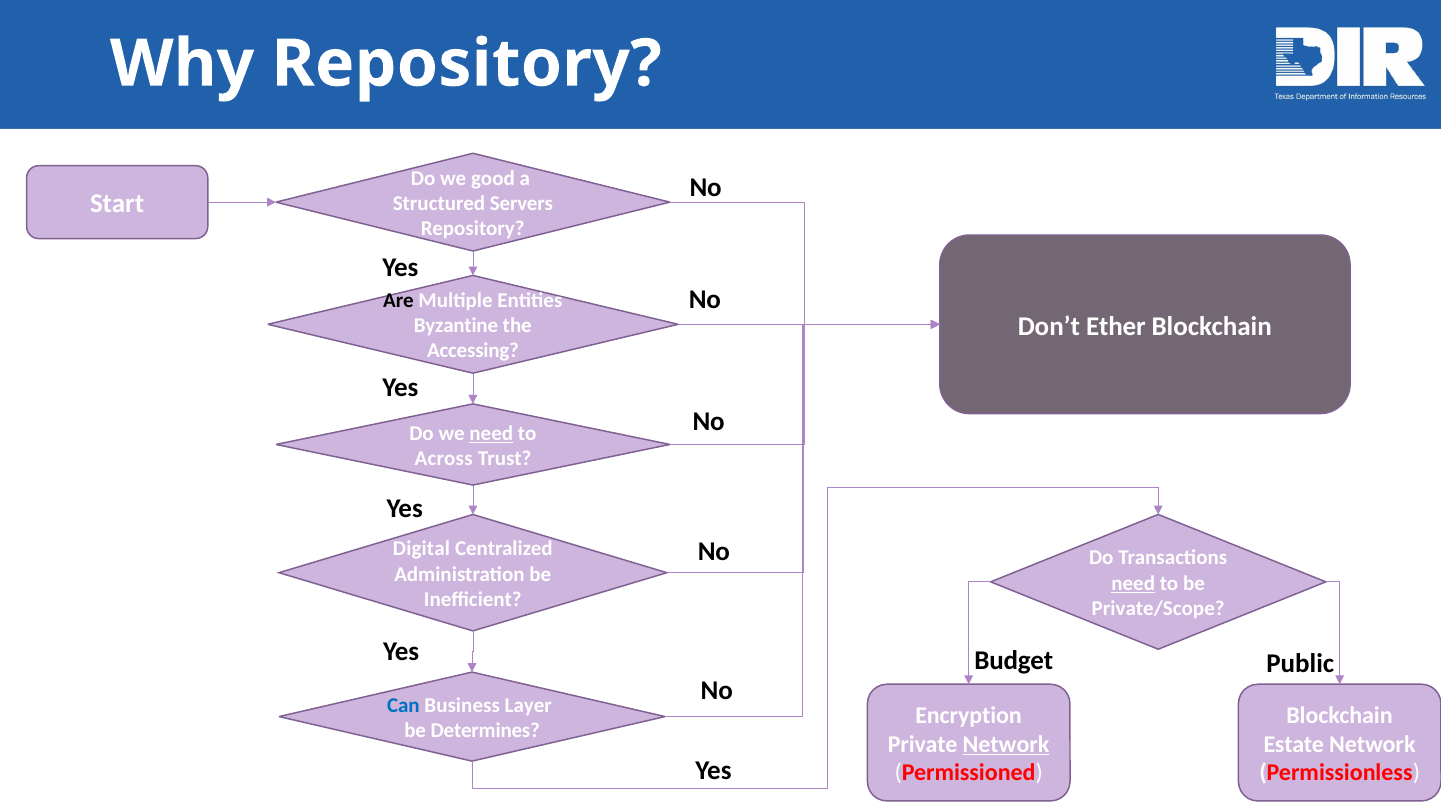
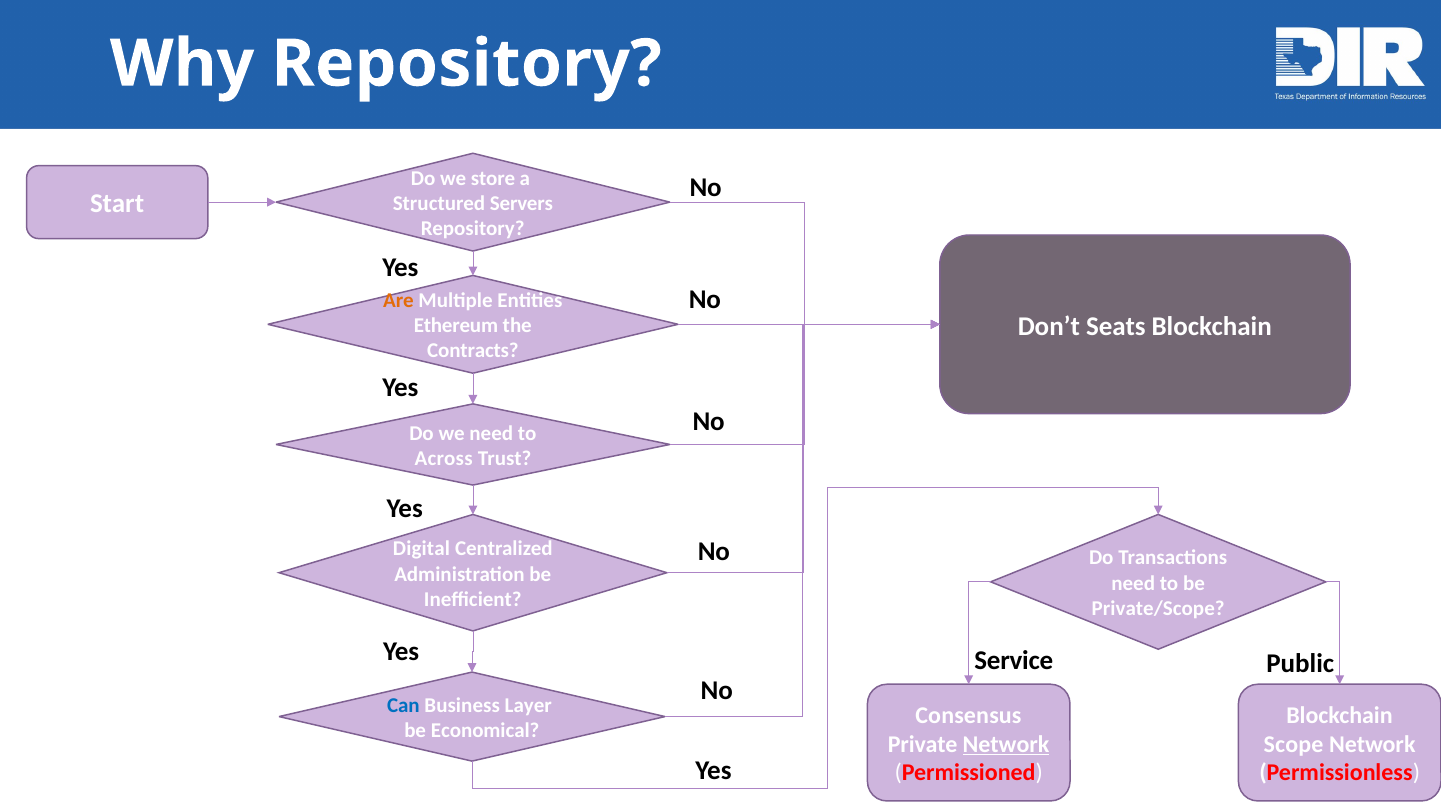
good: good -> store (493, 178)
Are colour: black -> orange (398, 300)
Ether: Ether -> Seats (1116, 326)
Byzantine: Byzantine -> Ethereum (456, 326)
Accessing: Accessing -> Contracts (473, 351)
need underline: present -> none (491, 433)
need underline: present -> none (1133, 583)
Budget: Budget -> Service (1014, 660)
Encryption: Encryption -> Consensus (968, 715)
Determines: Determines -> Economical (485, 730)
Estate: Estate -> Scope (1294, 744)
